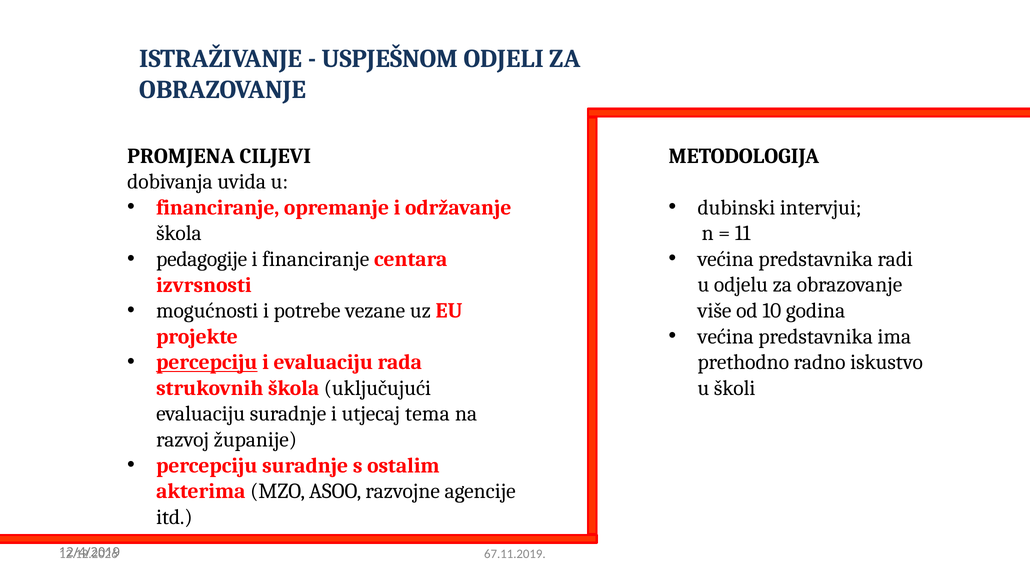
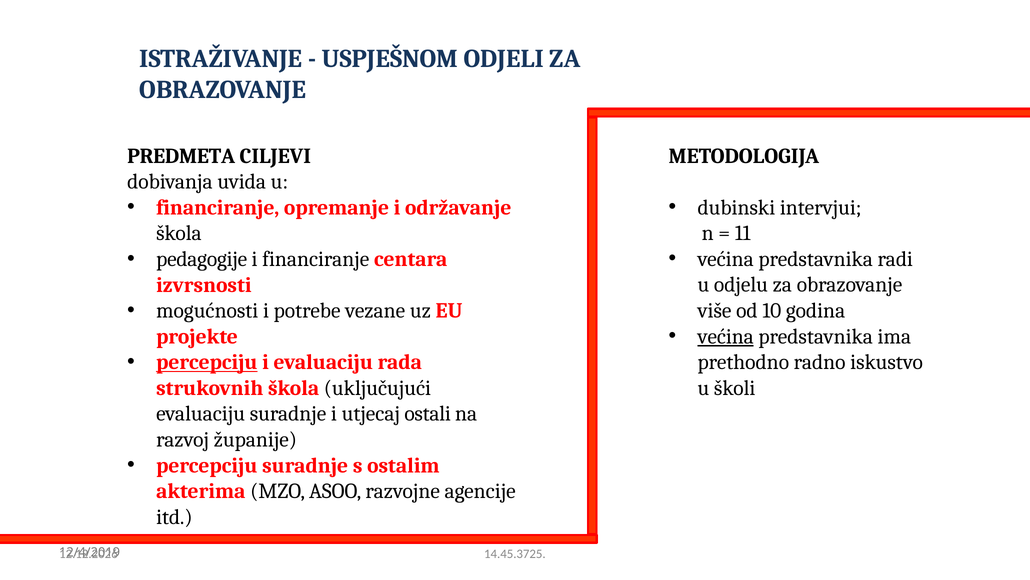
PROMJENA: PROMJENA -> PREDMETA (181, 156)
većina underline: none -> present (726, 336)
tema: tema -> ostali (428, 413)
67.11.2019: 67.11.2019 -> 14.45.3725 (515, 553)
